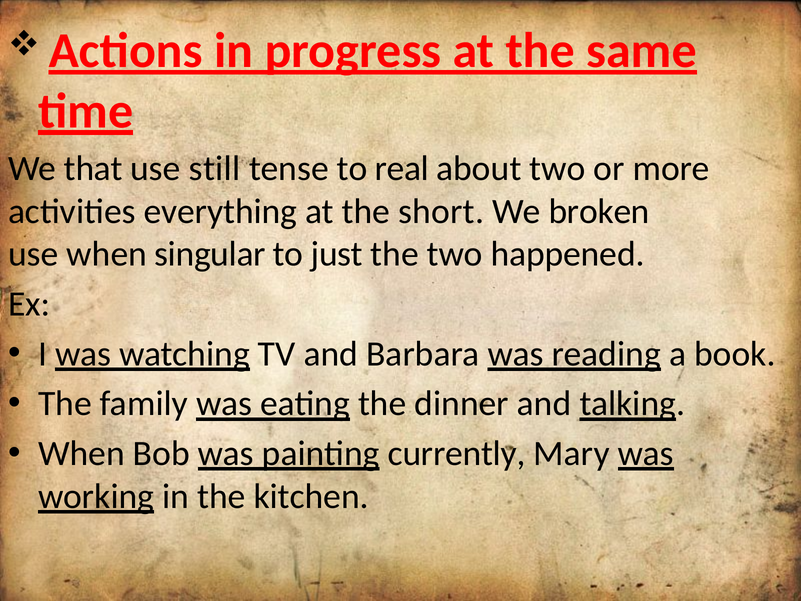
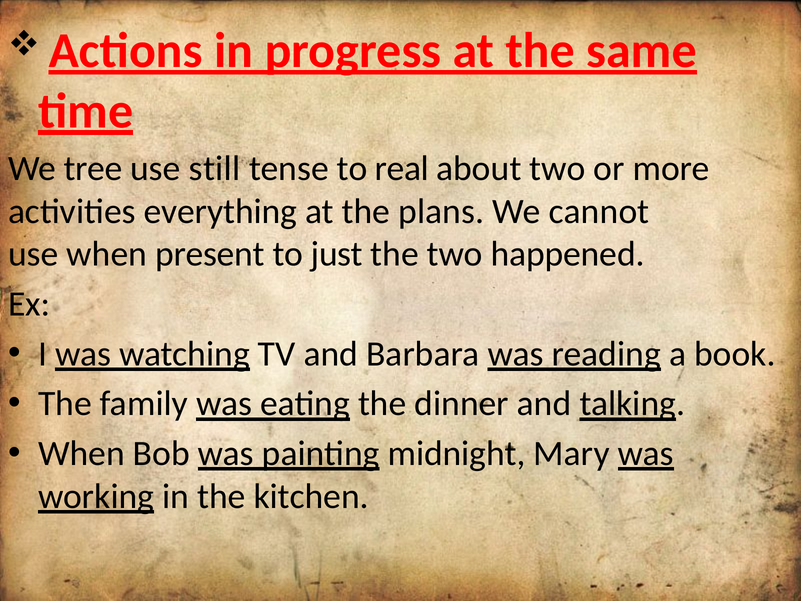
that: that -> tree (93, 169)
short: short -> plans (441, 211)
broken: broken -> cannot (599, 211)
singular: singular -> present (210, 254)
currently: currently -> midnight (457, 453)
